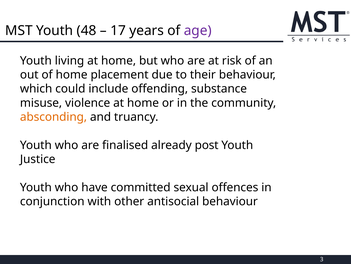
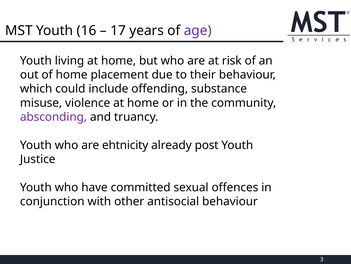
48: 48 -> 16 (87, 31)
absconding colour: orange -> purple (53, 117)
finalised: finalised -> ehtnicity (125, 145)
